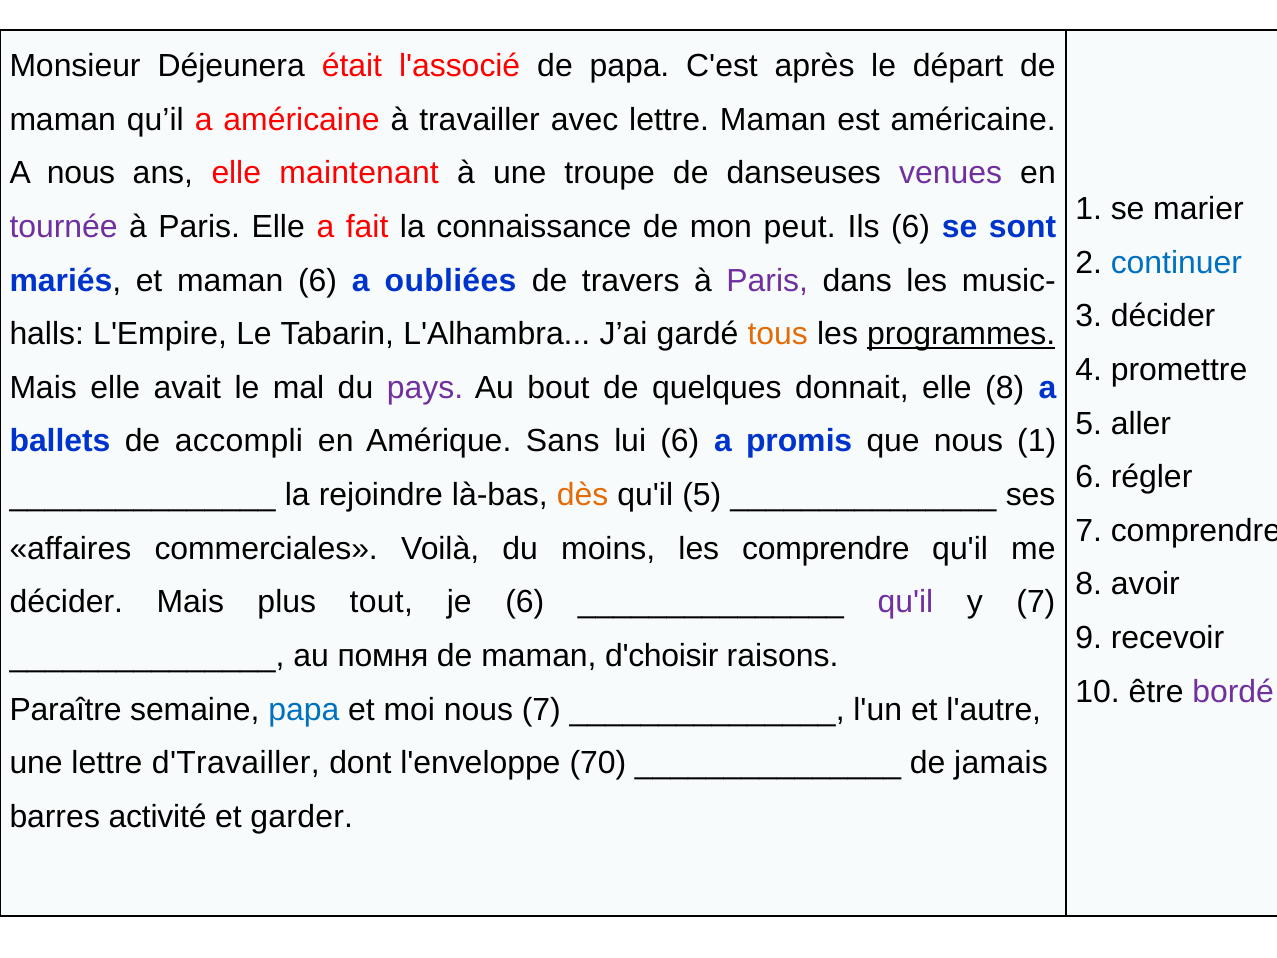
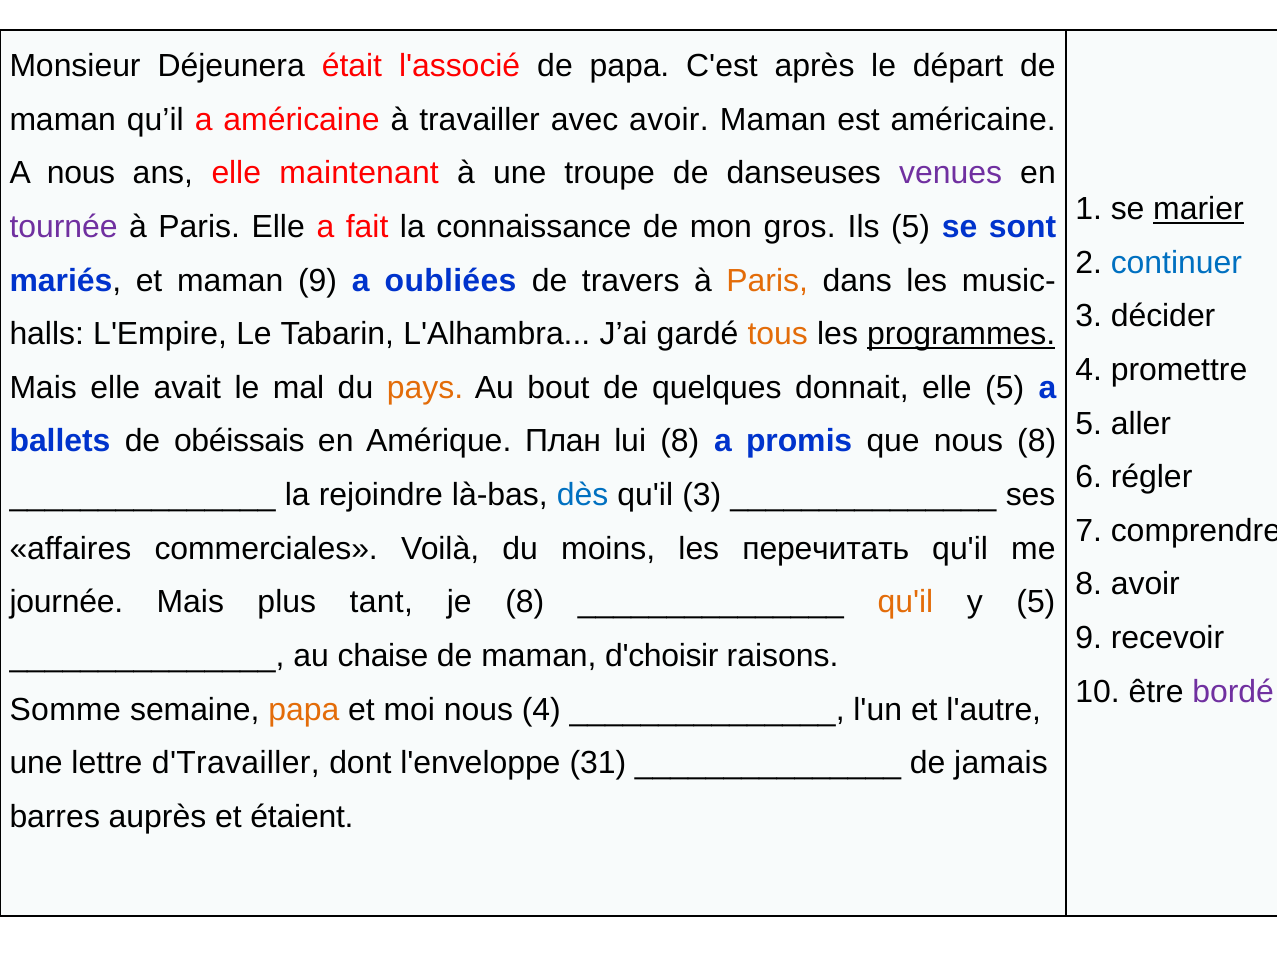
avec lettre: lettre -> avoir (669, 120)
marier underline: none -> present (1198, 209)
peut: peut -> gros (800, 227)
Ils 6: 6 -> 5 (911, 227)
maman 6: 6 -> 9 (318, 281)
Paris colour: purple -> orange (767, 281)
pays colour: purple -> orange (425, 388)
elle 8: 8 -> 5 (1005, 388)
accompli: accompli -> obéissais (239, 441)
Sans: Sans -> План (563, 441)
lui 6: 6 -> 8 (680, 441)
nous 1: 1 -> 8 (1037, 441)
dès colour: orange -> blue (583, 495)
qu'il 5: 5 -> 3 (702, 495)
les comprendre: comprendre -> перечитать (826, 549)
décider: décider -> journée (66, 602)
tout: tout -> tant (381, 602)
je 6: 6 -> 8 (525, 602)
qu'il colour: purple -> orange (905, 602)
y 7: 7 -> 5 (1036, 602)
помня: помня -> chaise (383, 656)
Paraître: Paraître -> Somme (65, 709)
papa colour: blue -> orange (304, 709)
nous 7: 7 -> 4 (541, 709)
70: 70 -> 31 (598, 763)
activité: activité -> auprès (157, 816)
garder: garder -> étaient (302, 816)
